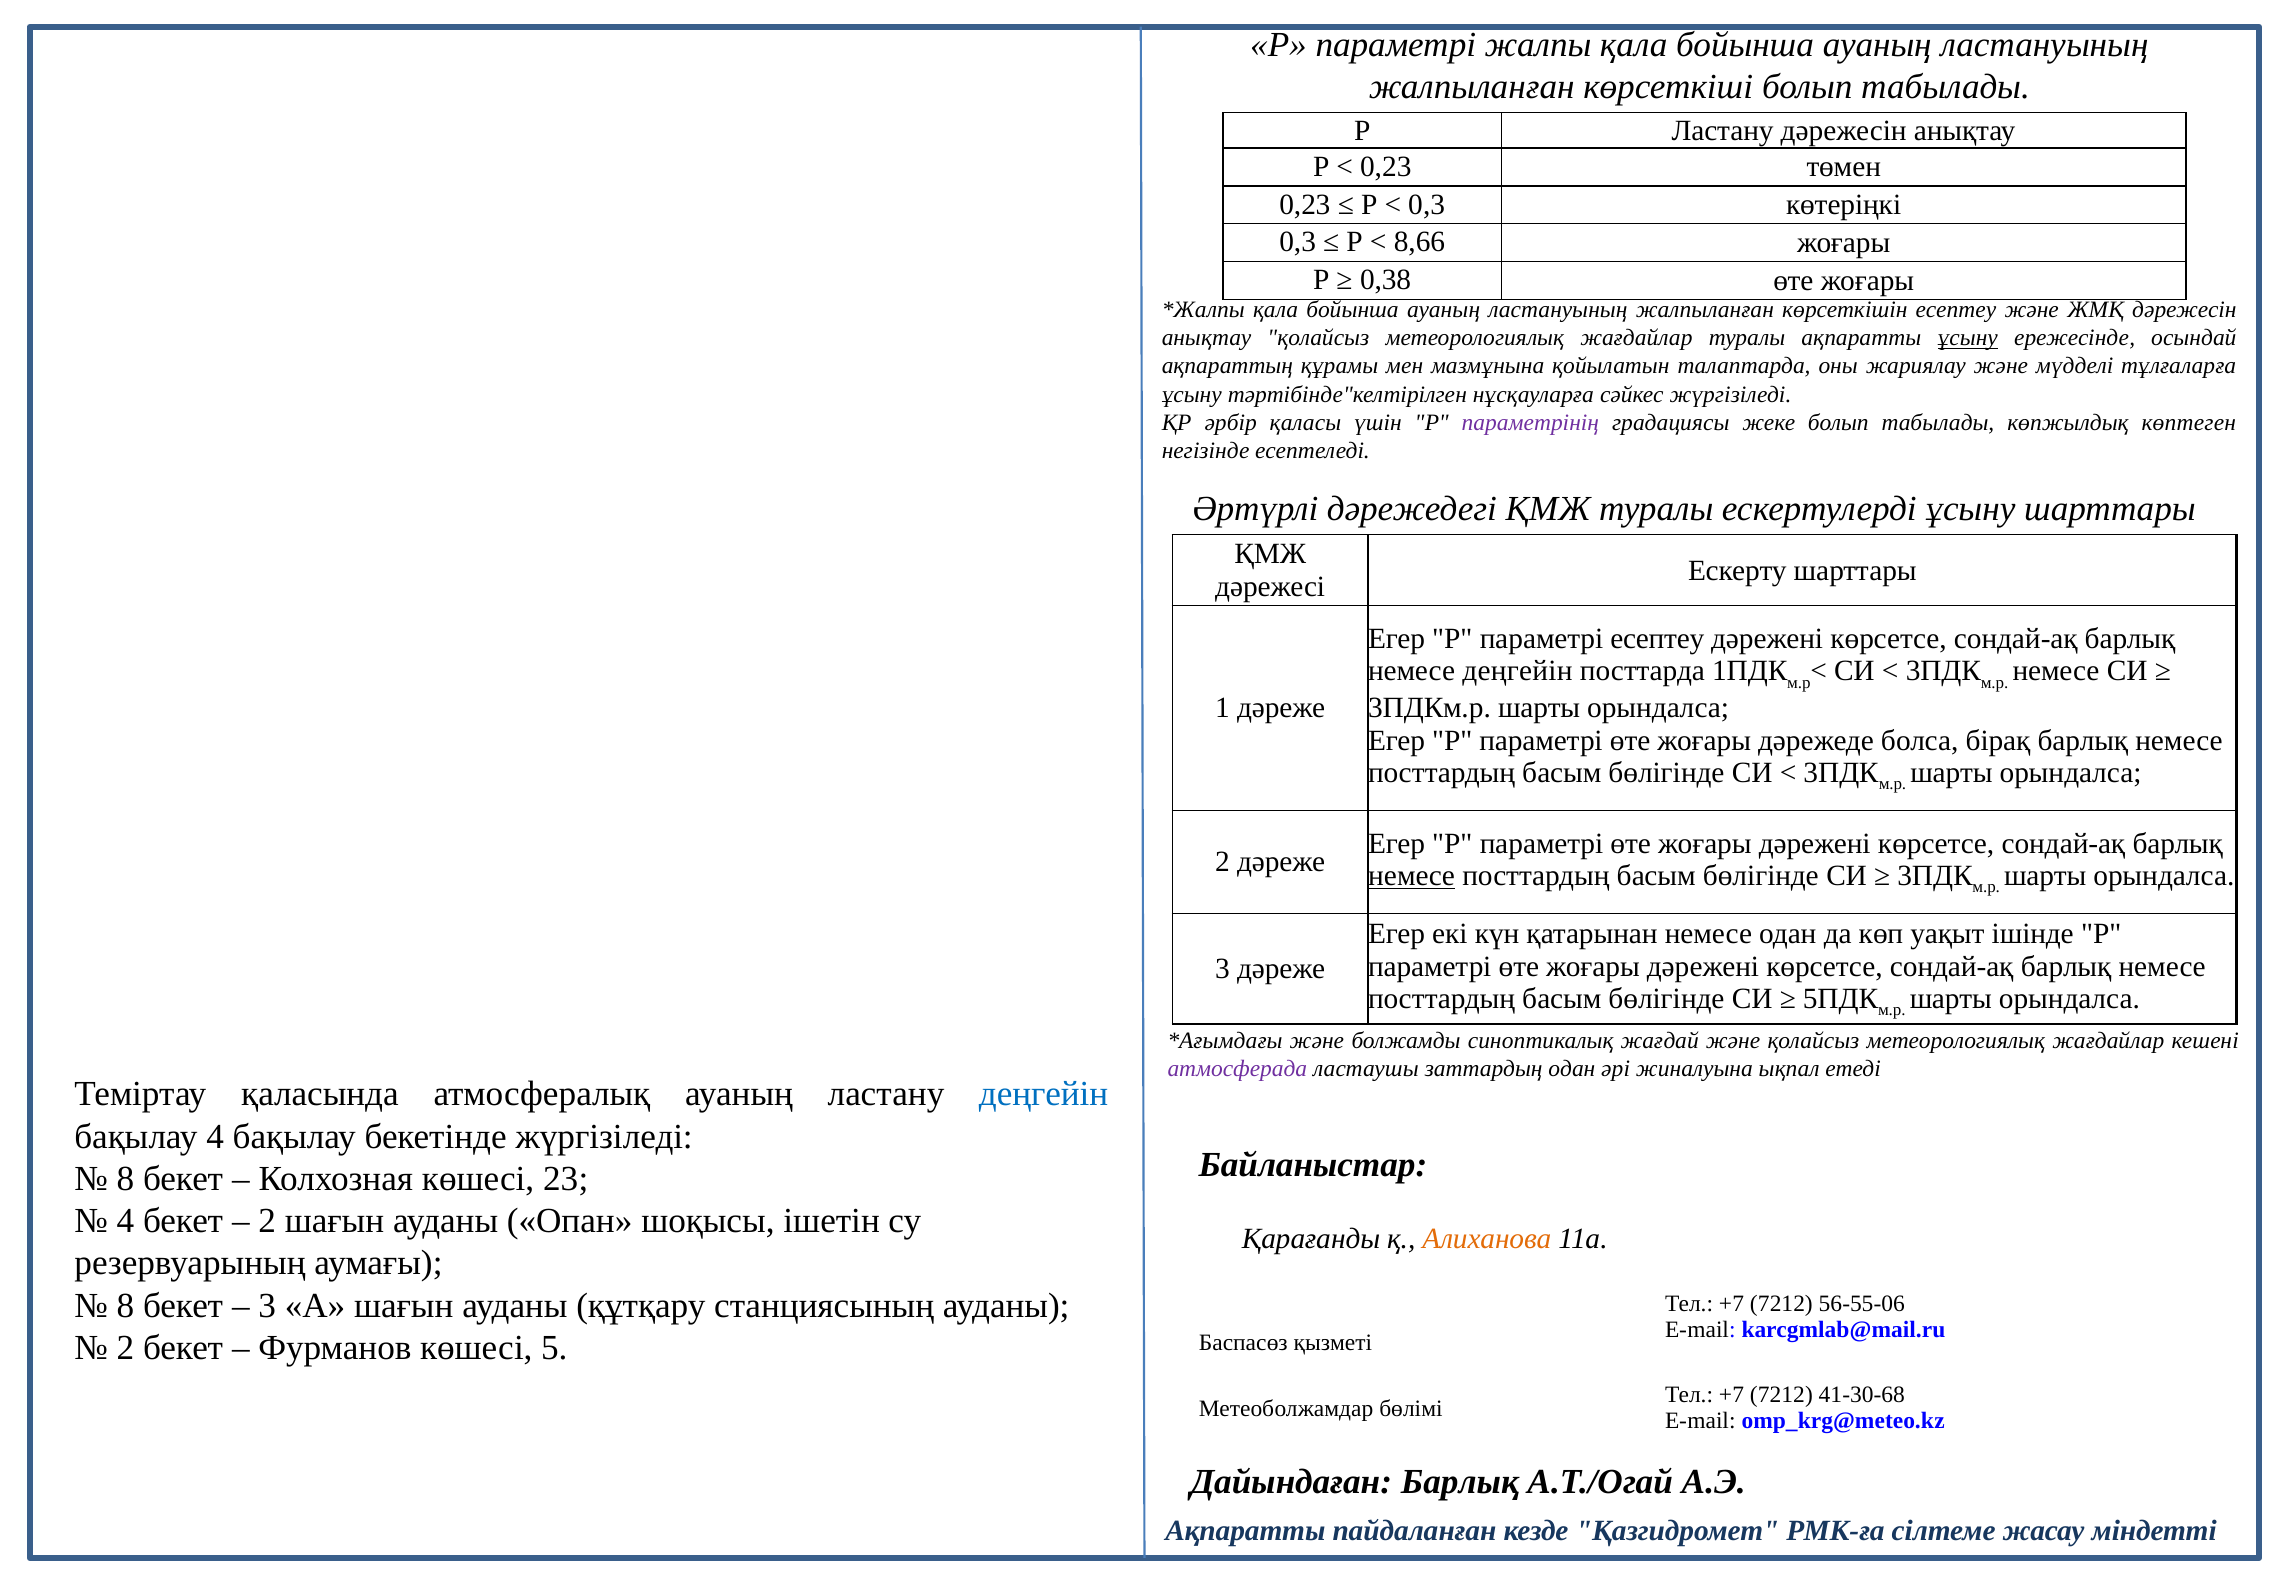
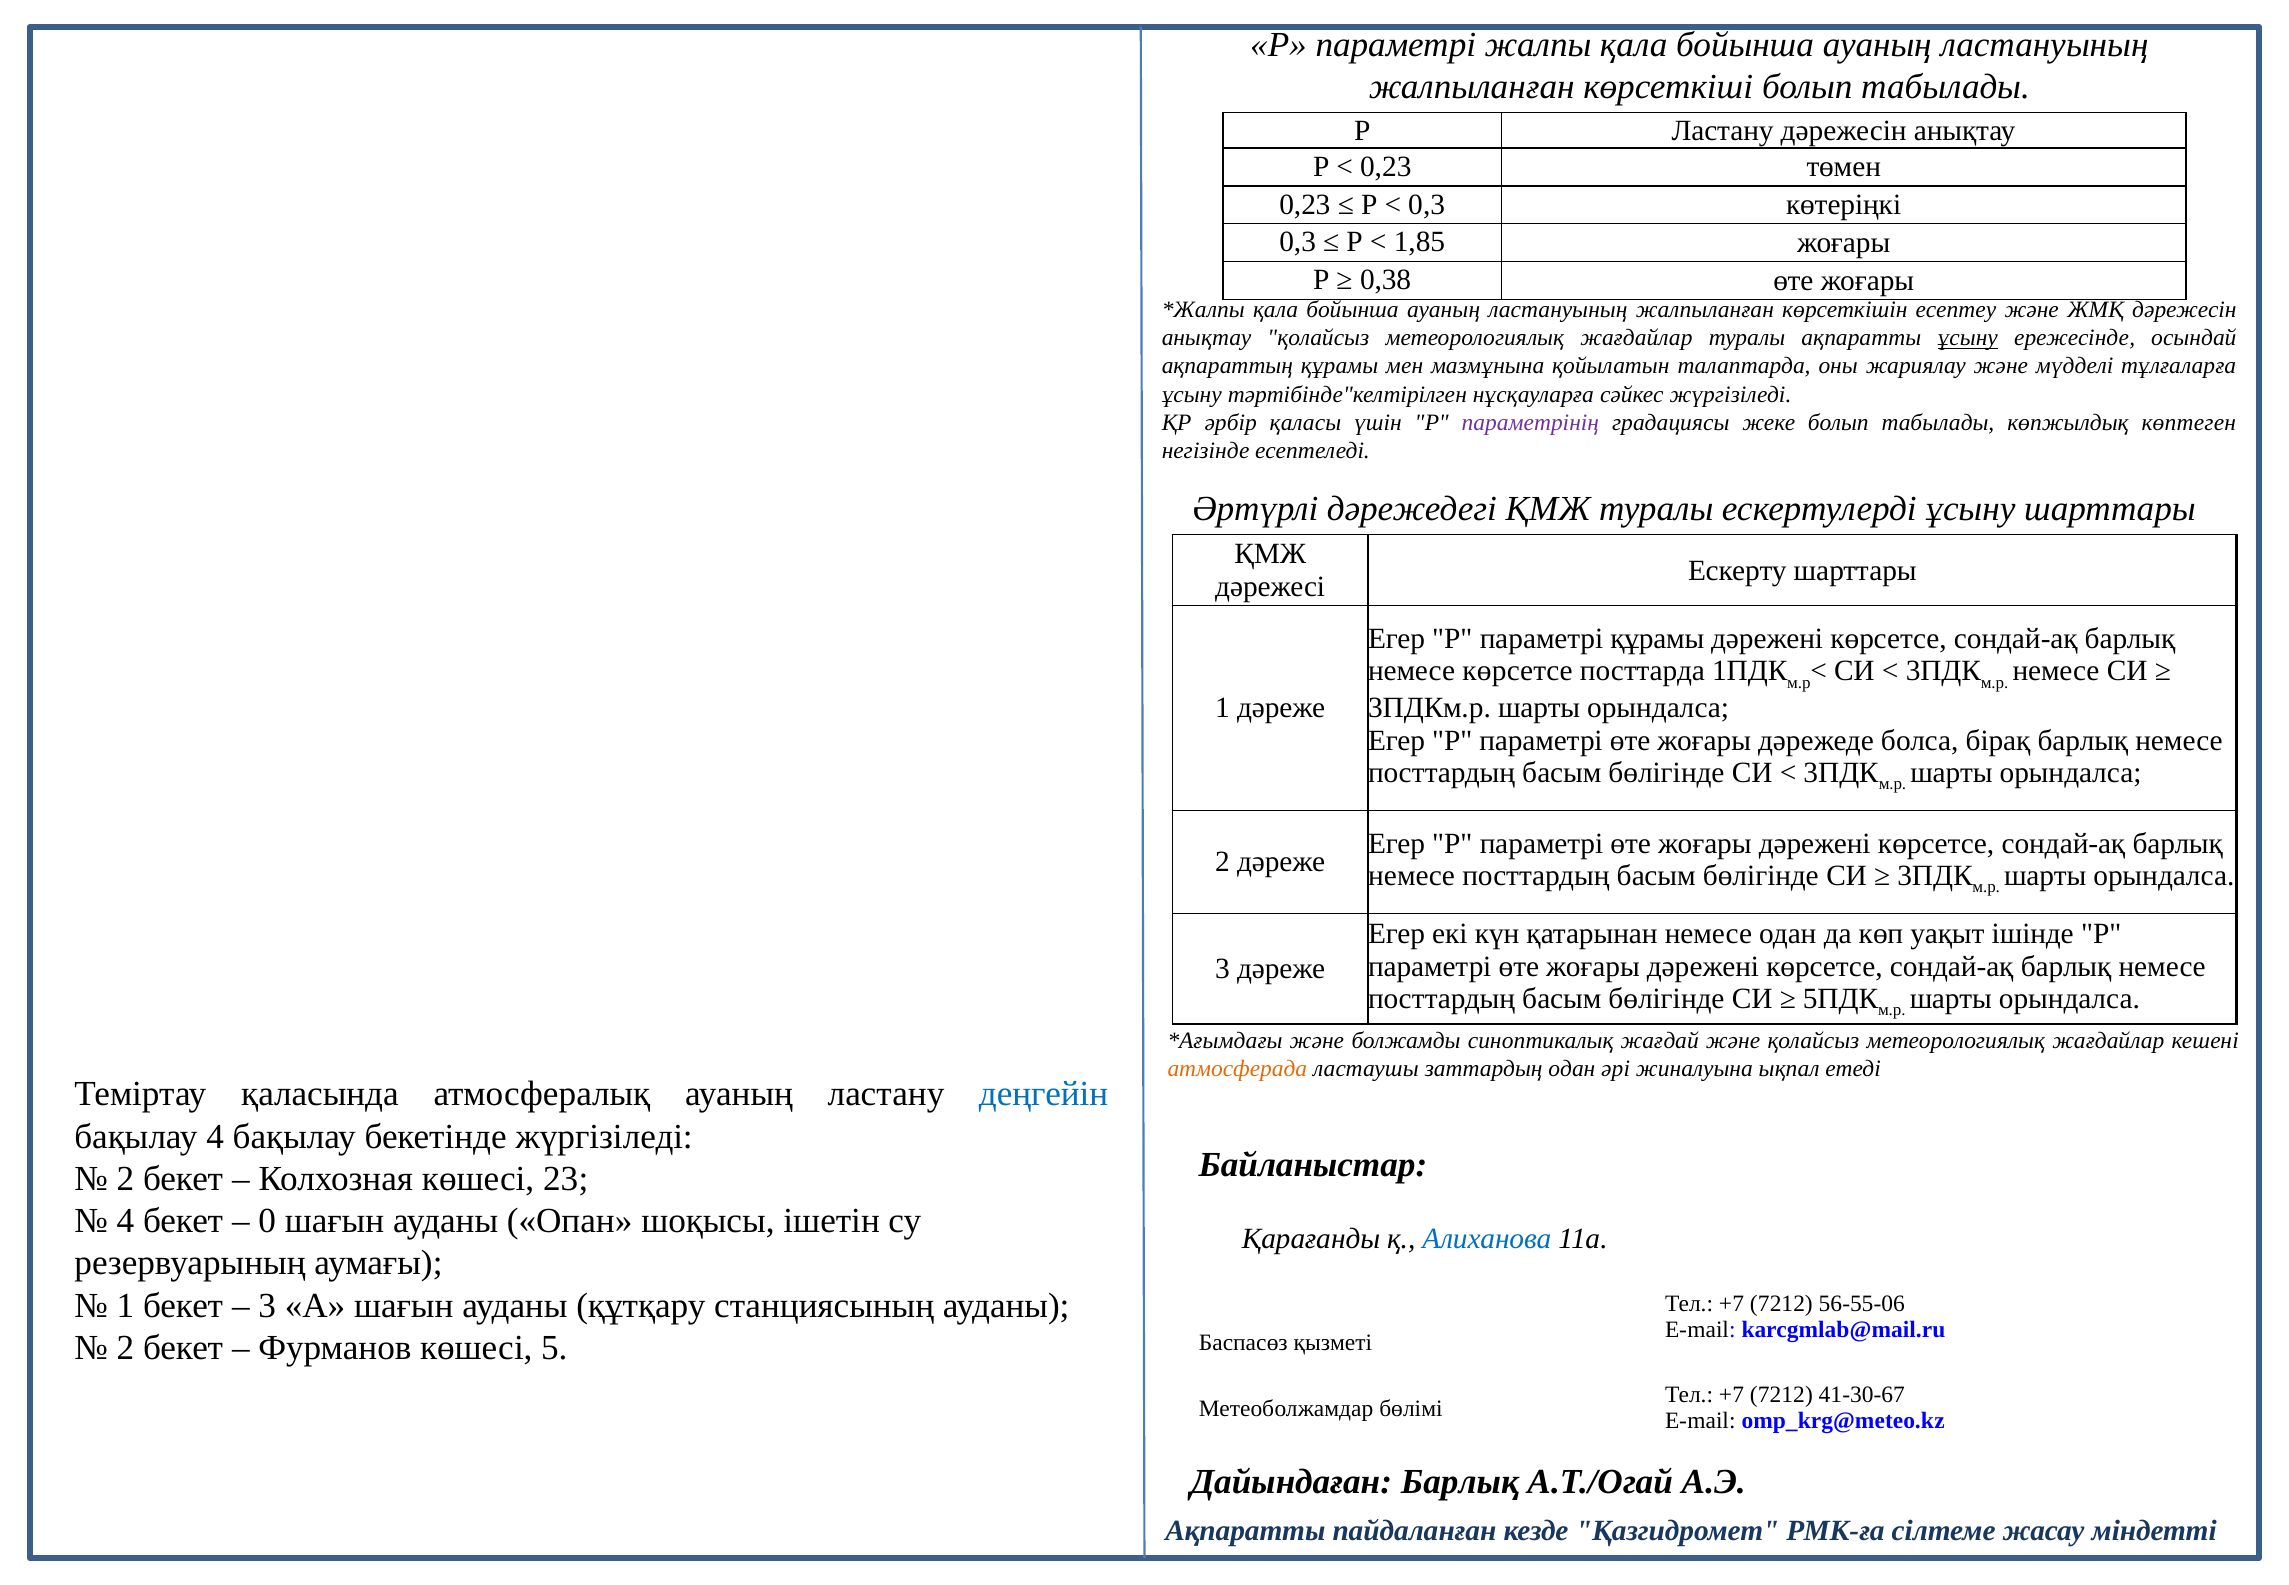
8,66: 8,66 -> 1,85 (1419, 242)
параметрі есептеу: есептеу -> құрамы (1657, 639)
немесе деңгейін: деңгейін -> көрсетсе (1518, 671)
немесе underline: present -> none (1412, 876)
атмосферада colour: purple -> orange (1237, 1068)
8: 8 -> 2 (126, 1178)
2: 2 -> 0 (267, 1221)
Алиханова colour: orange -> blue (1487, 1238)
8: 8 -> 1 (126, 1305)
41-30-68: 41-30-68 -> 41-30-67 (1862, 1395)
